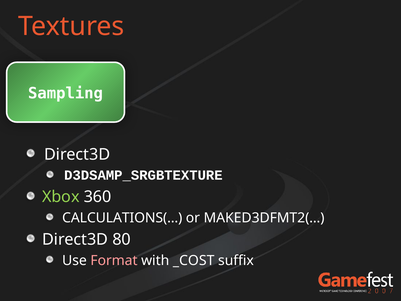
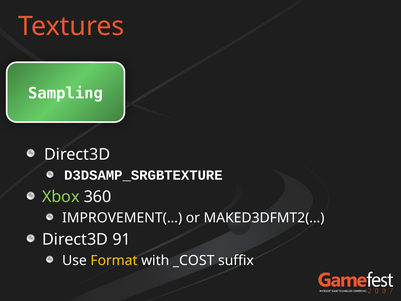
CALCULATIONS(…: CALCULATIONS(… -> IMPROVEMENT(… (122, 218)
80: 80 -> 91 (122, 239)
Format colour: pink -> yellow (114, 260)
